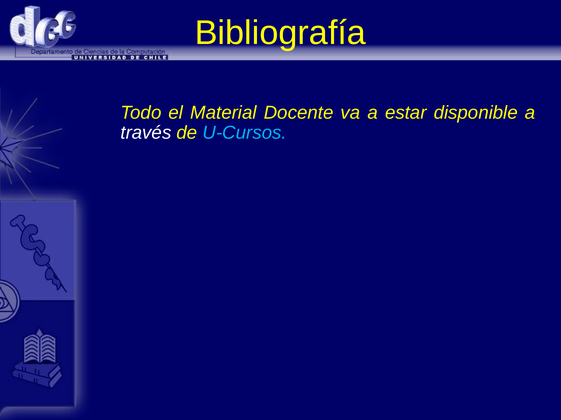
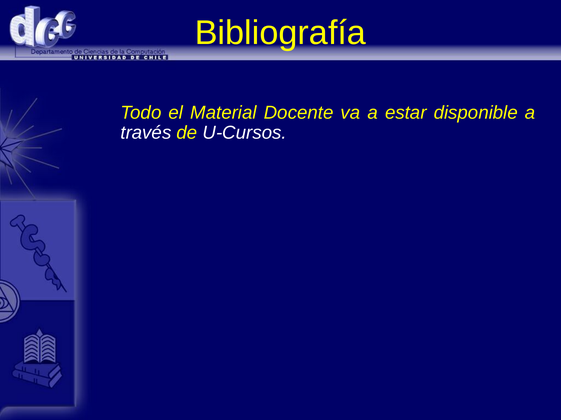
U-Cursos colour: light blue -> white (245, 133)
